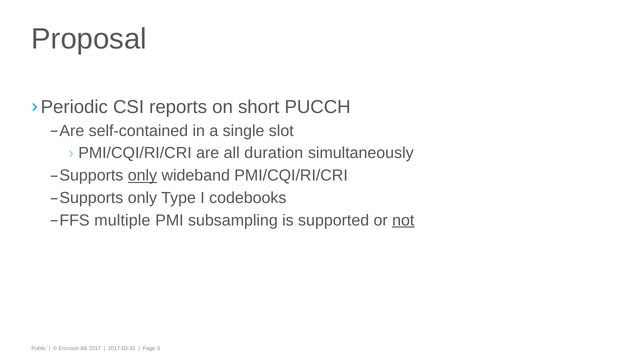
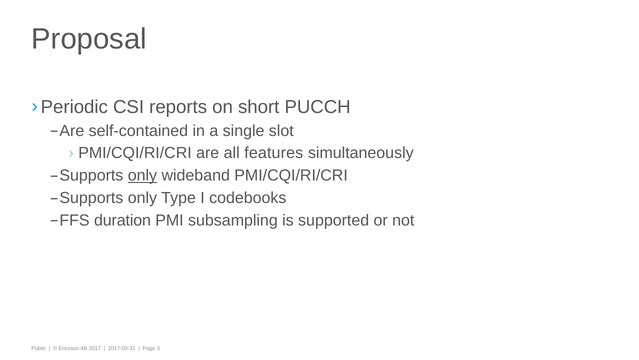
duration: duration -> features (274, 153)
multiple: multiple -> duration (123, 220)
not underline: present -> none (403, 220)
